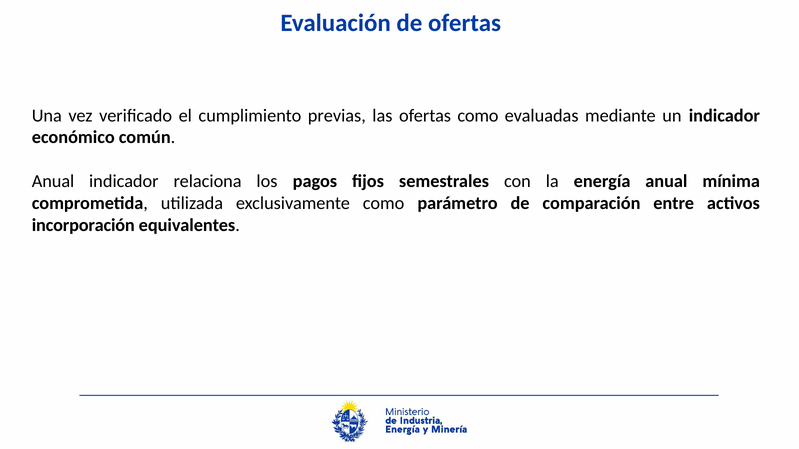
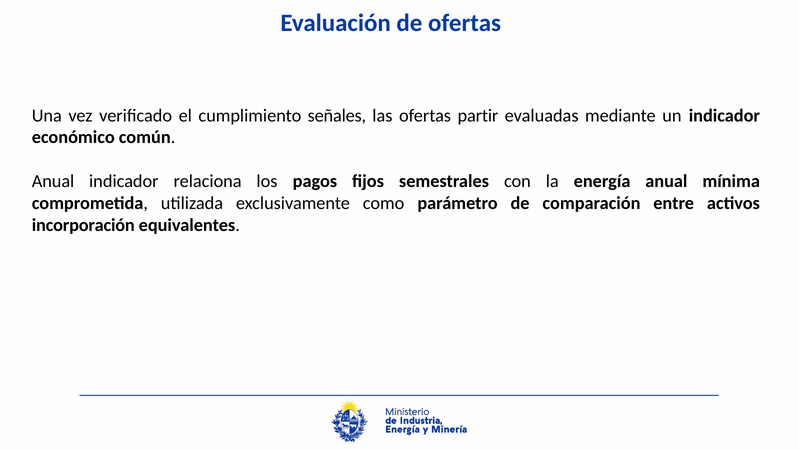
previas: previas -> señales (337, 116)
ofertas como: como -> partir (478, 116)
